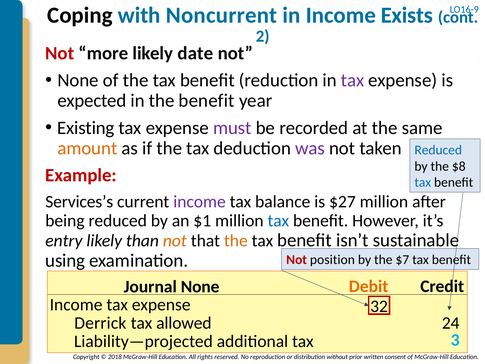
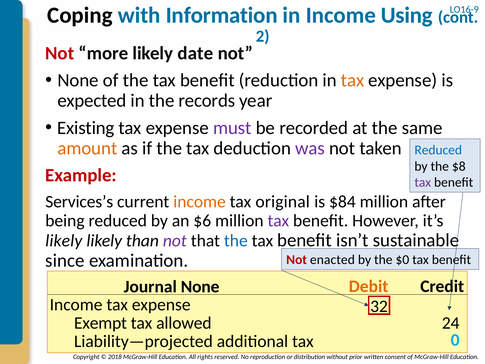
Noncurrent: Noncurrent -> Information (222, 15)
Exists: Exists -> Using (407, 15)
tax colour: purple -> orange (353, 80)
the benefit: benefit -> records (207, 101)
tax colour: blue -> purple (423, 182)
income colour: purple -> orange (199, 202)
balance: balance -> original (283, 202)
$27: $27 -> $84 (342, 202)
$1: $1 -> $6 (202, 221)
tax colour: blue -> purple (278, 221)
entry: entry -> likely (64, 241)
not colour: orange -> purple (175, 241)
the colour: orange -> blue (236, 241)
using: using -> since (65, 260)
position: position -> enacted (332, 260)
$7: $7 -> $0 (402, 260)
Derrick: Derrick -> Exempt (100, 323)
3: 3 -> 0 (455, 340)
